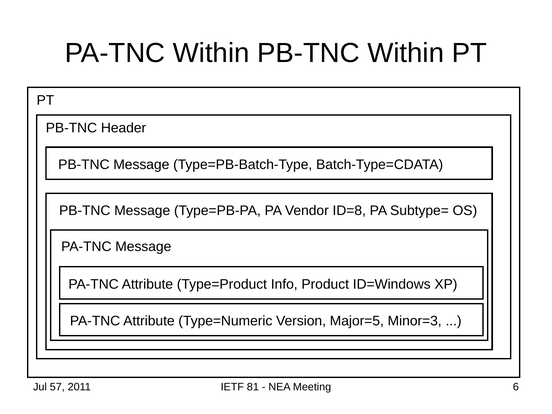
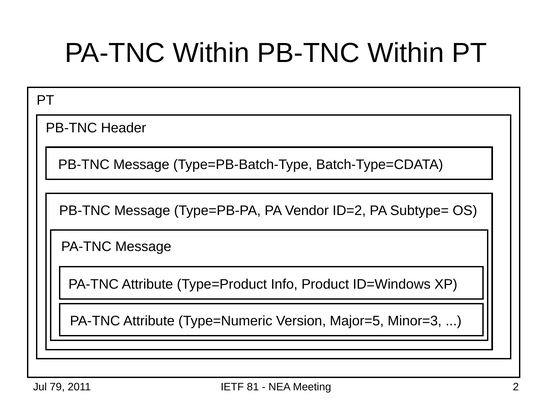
ID=8: ID=8 -> ID=2 (349, 211)
57: 57 -> 79 (57, 387)
6: 6 -> 2 (516, 387)
